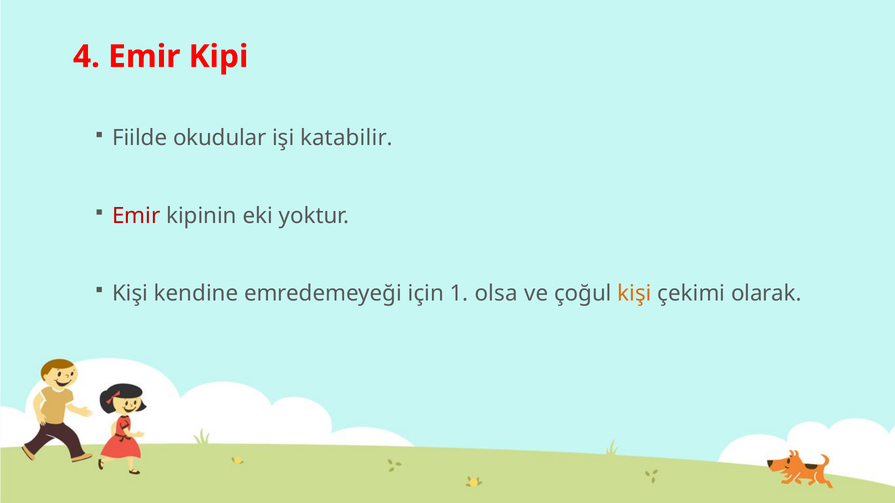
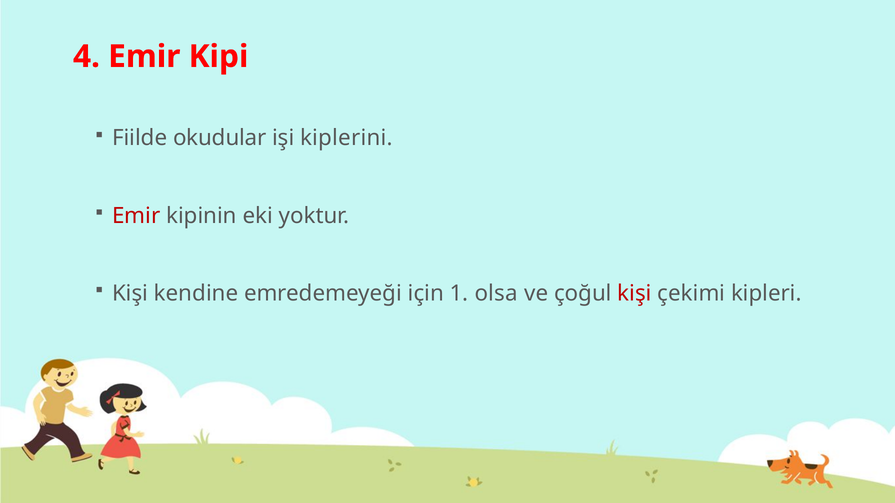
katabilir: katabilir -> kiplerini (346, 138)
kişi colour: orange -> red (635, 294)
olarak: olarak -> kipleri (766, 294)
